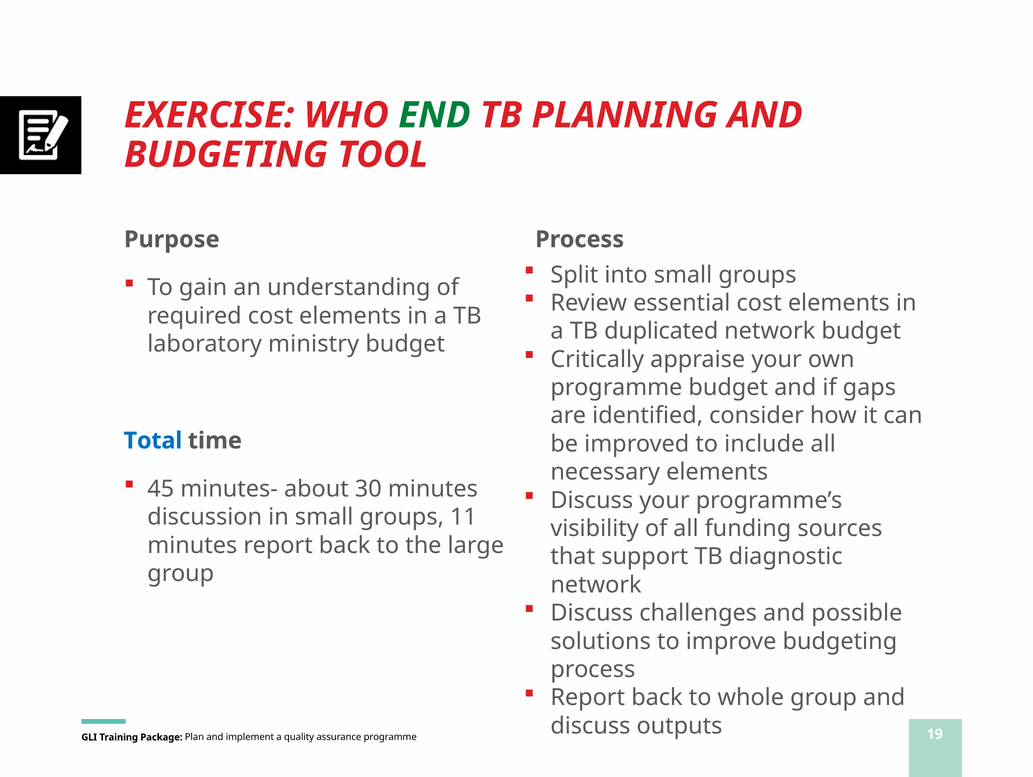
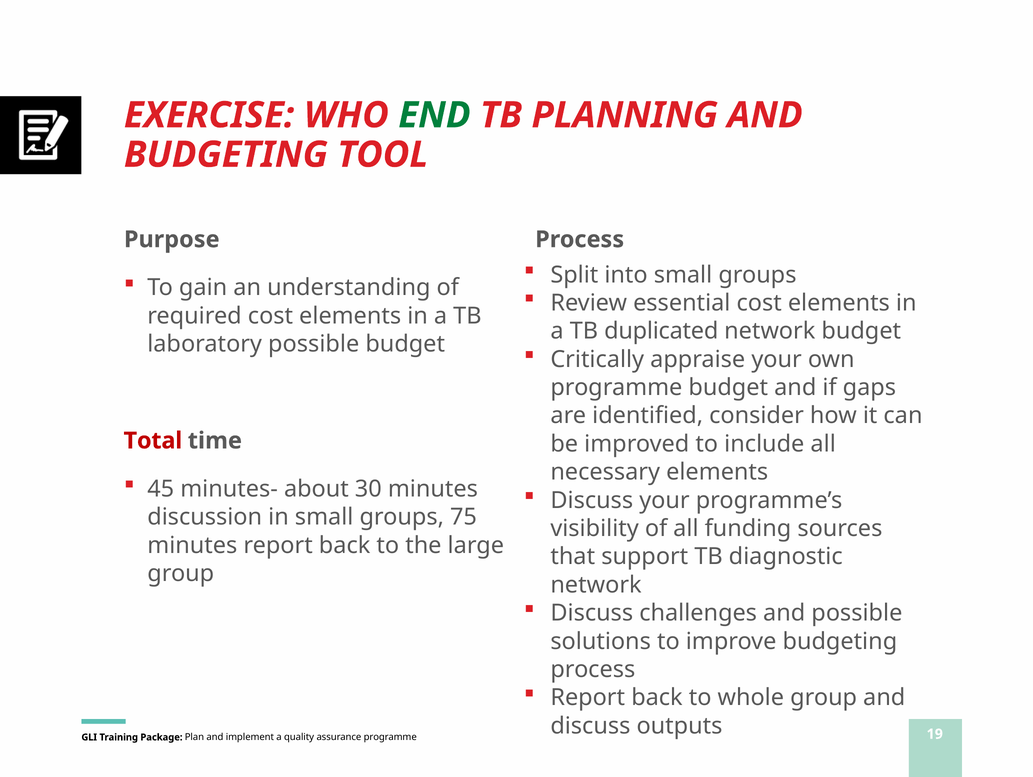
laboratory ministry: ministry -> possible (314, 344)
Total colour: blue -> red (153, 441)
11: 11 -> 75 (463, 518)
